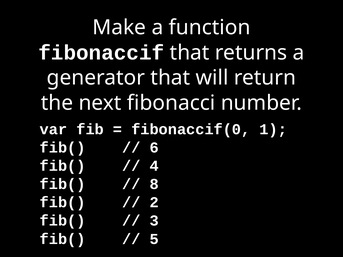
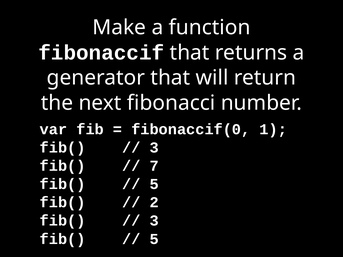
6: 6 -> 3 (154, 148)
4: 4 -> 7 (154, 166)
8: 8 -> 5 (154, 184)
